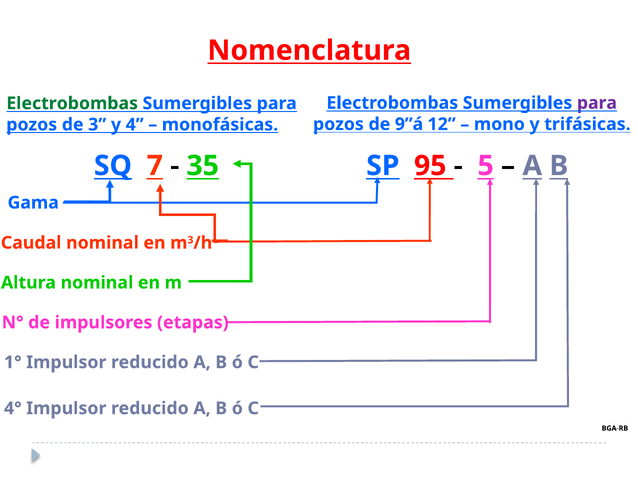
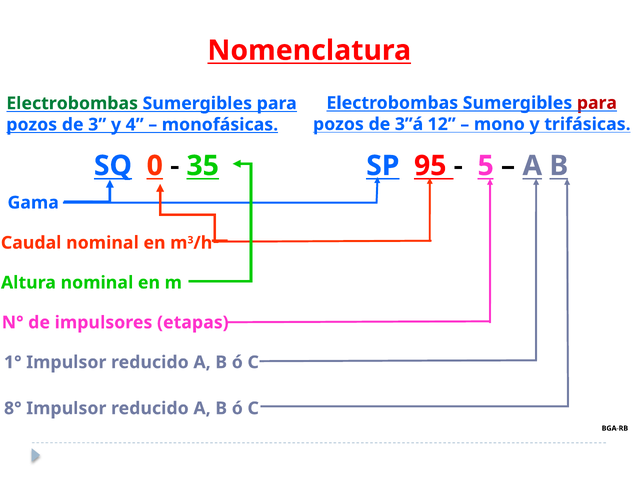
para colour: purple -> red (597, 103)
9”á: 9”á -> 3”á (409, 124)
7: 7 -> 0 (155, 166)
4°: 4° -> 8° (13, 409)
